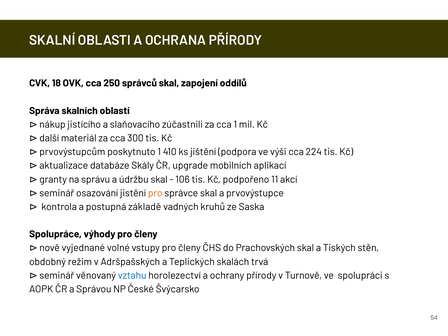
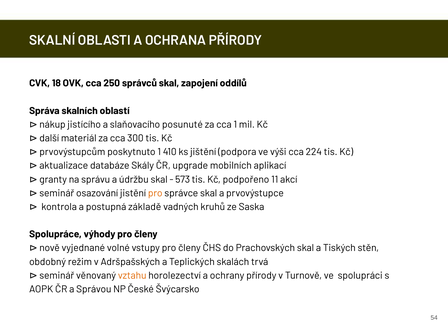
zúčastnili: zúčastnili -> posunuté (182, 125)
106: 106 -> 573 (183, 179)
vztahu colour: blue -> orange (132, 275)
